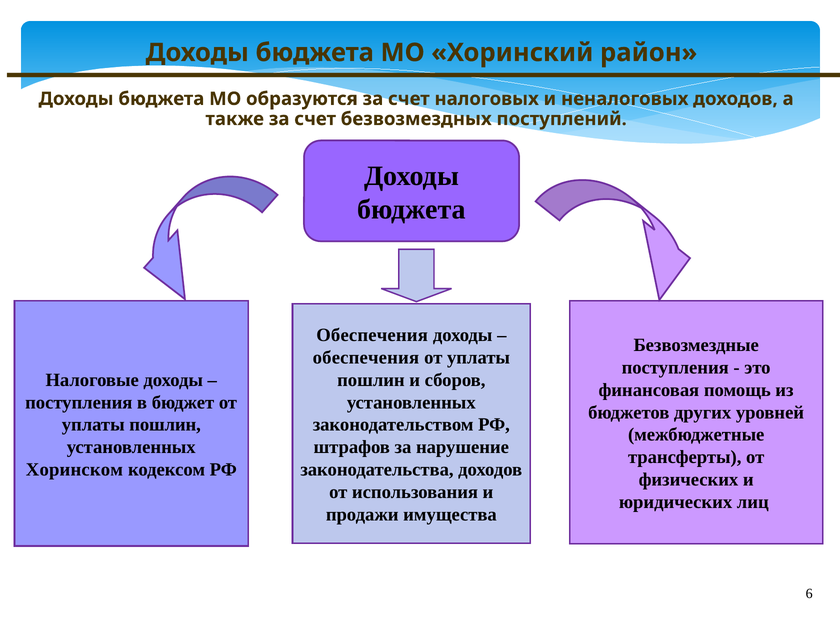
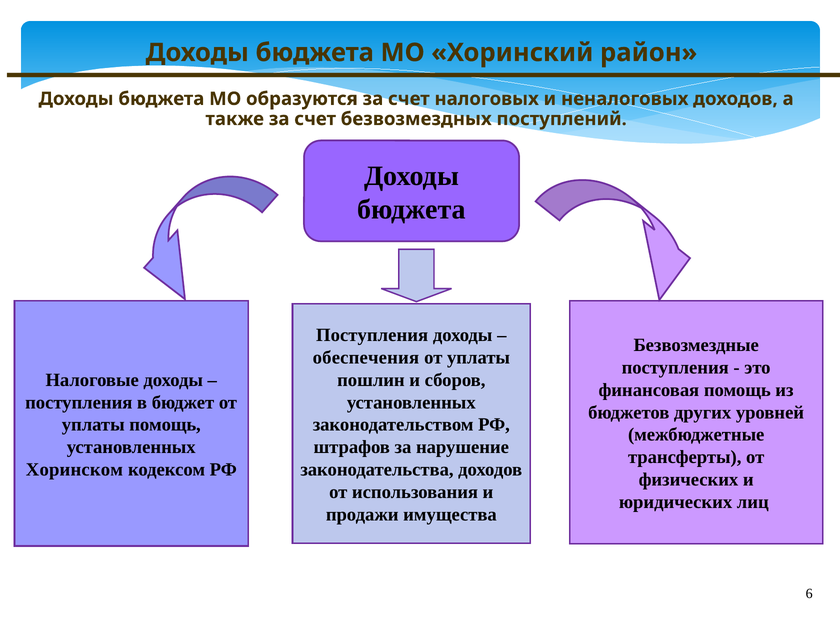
Обеспечения: Обеспечения -> Поступления (372, 335)
пошлин: пошлин -> помощь (165, 425)
